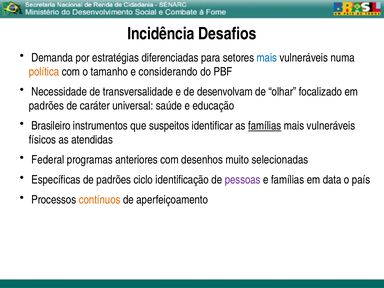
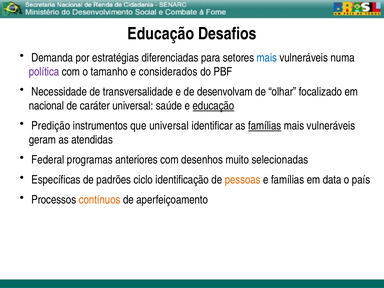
Incidência: Incidência -> Educação (161, 34)
política colour: orange -> purple (44, 72)
considerando: considerando -> considerados (168, 72)
padrões: padrões -> nacional (46, 106)
educação underline: none -> present (213, 106)
Brasileiro: Brasileiro -> Predição (51, 126)
que suspeitos: suspeitos -> universal (169, 126)
físicos: físicos -> geram (42, 140)
pessoas colour: purple -> orange (243, 180)
